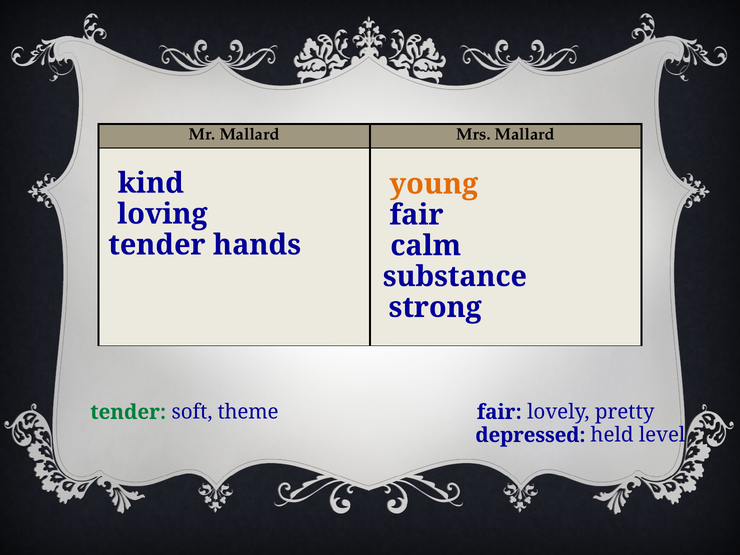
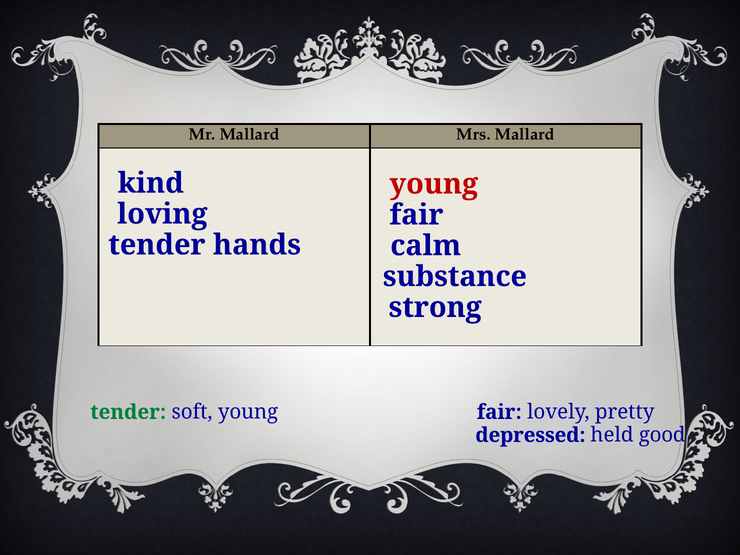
young colour: orange -> red (434, 184)
soft theme: theme -> young (248, 412)
level: level -> good (662, 435)
